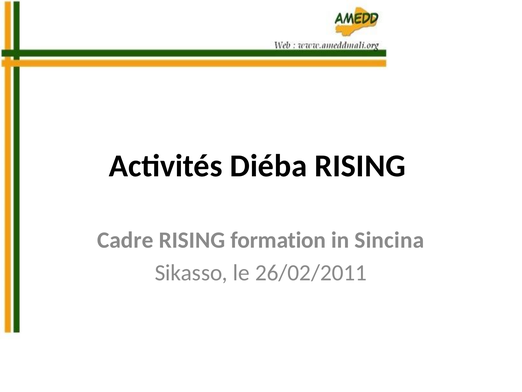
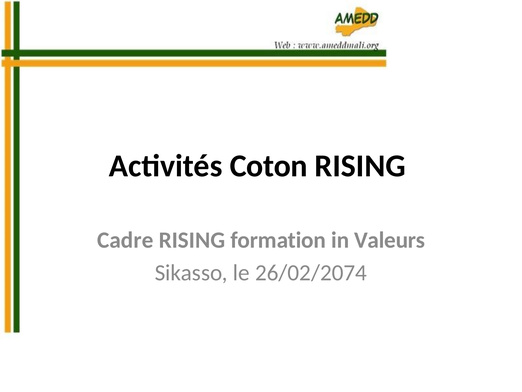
Diéba: Diéba -> Coton (269, 166)
Sincina: Sincina -> Valeurs (390, 240)
26/02/2011: 26/02/2011 -> 26/02/2074 (311, 272)
